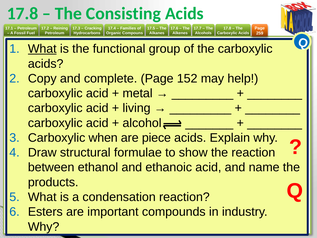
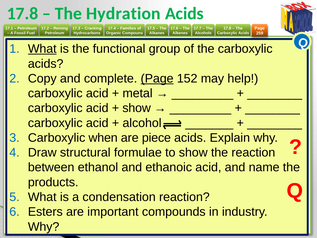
Consisting: Consisting -> Hydration (123, 14)
Page underline: none -> present (157, 78)
living: living -> show (137, 108)
